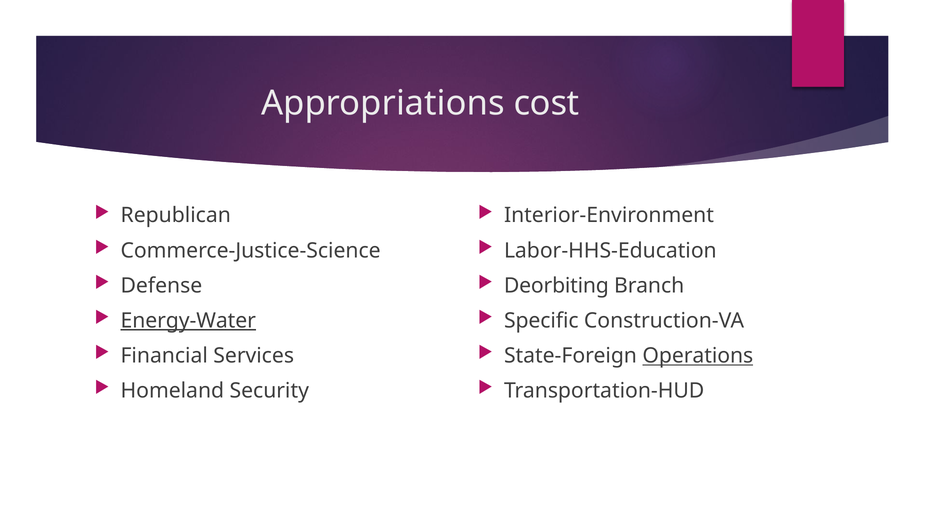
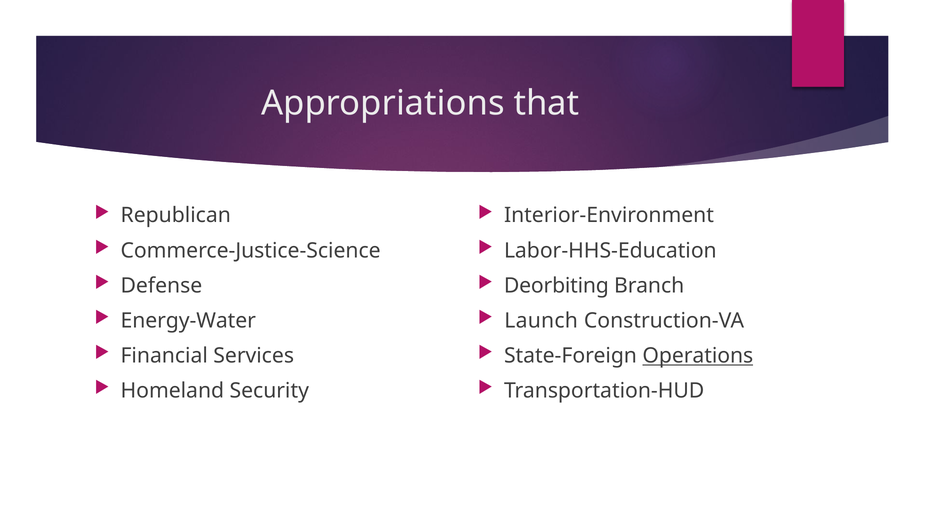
cost: cost -> that (546, 103)
Energy-Water underline: present -> none (188, 320)
Specific: Specific -> Launch (541, 320)
